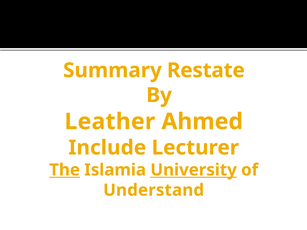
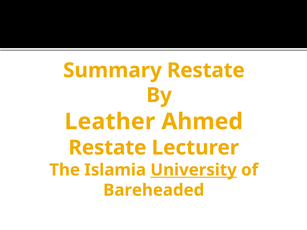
Include: Include -> Restate (107, 148)
The underline: present -> none (65, 170)
Understand: Understand -> Bareheaded (154, 190)
